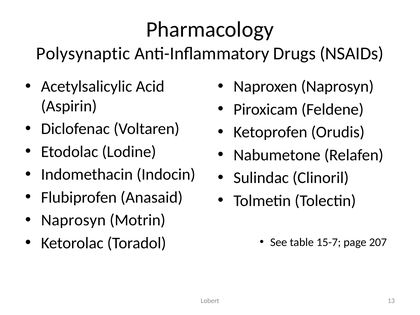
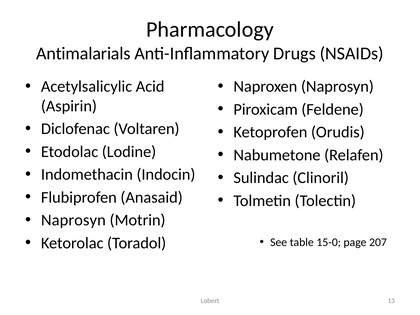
Polysynaptic: Polysynaptic -> Antimalarials (83, 53)
15-7: 15-7 -> 15-0 (329, 242)
